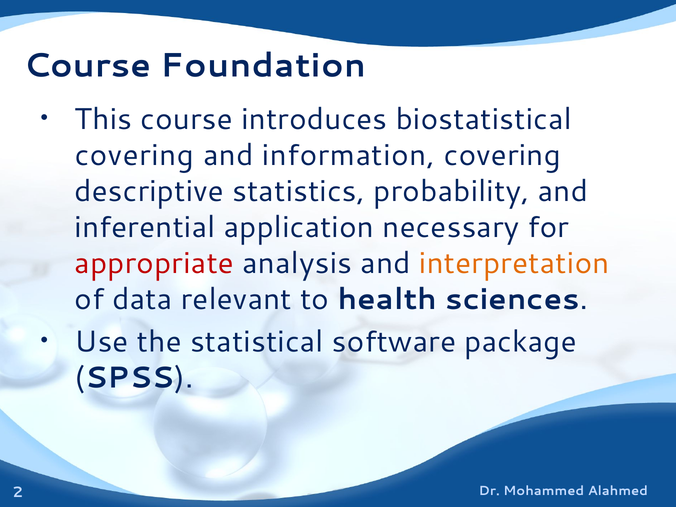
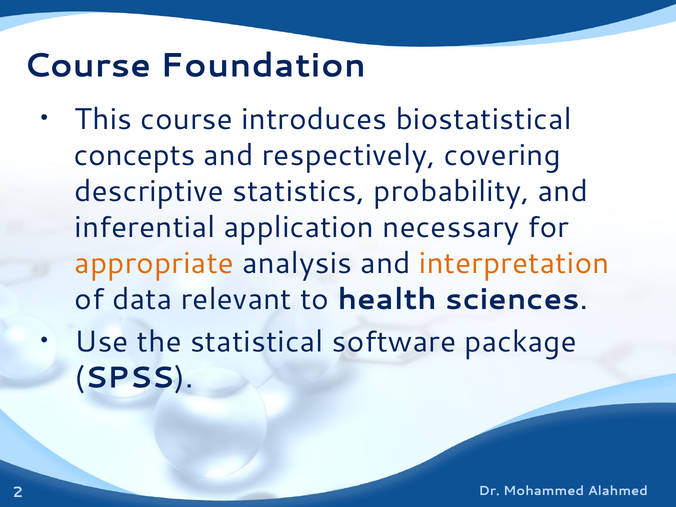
covering: covering -> concepts (135, 155)
information: information -> respectively (349, 155)
appropriate colour: red -> orange (154, 264)
